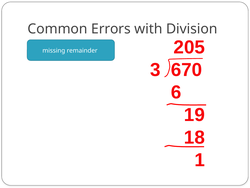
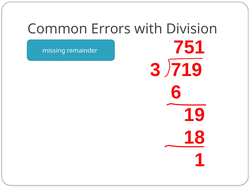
205: 205 -> 751 (189, 47)
670: 670 -> 719 (187, 70)
